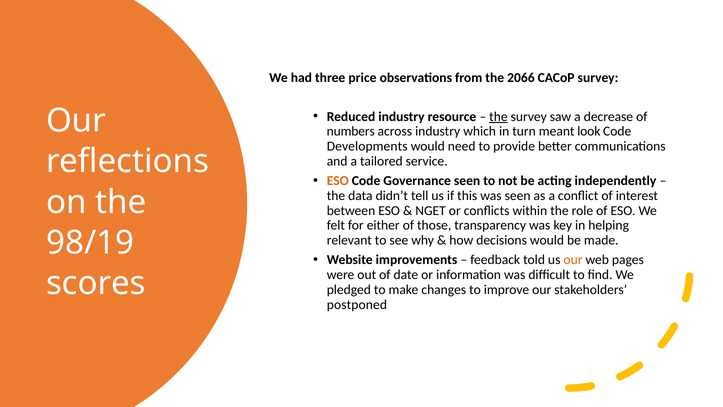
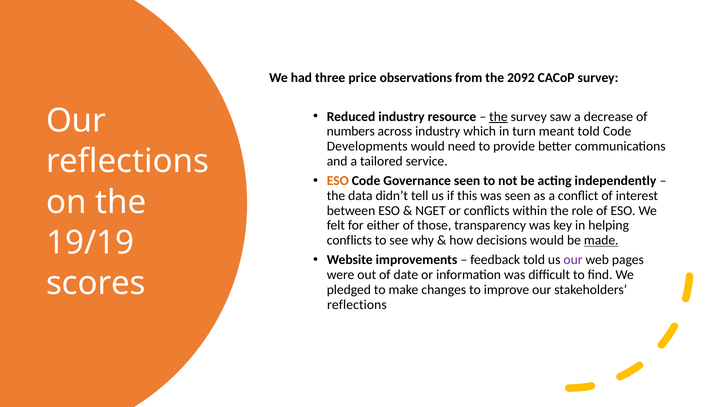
2066: 2066 -> 2092 (521, 78)
meant look: look -> told (589, 131)
98/19: 98/19 -> 19/19 (90, 243)
relevant: relevant -> conflicts (349, 240)
made underline: none -> present (601, 240)
our colour: orange -> purple (573, 260)
postponed: postponed -> reflections (357, 304)
